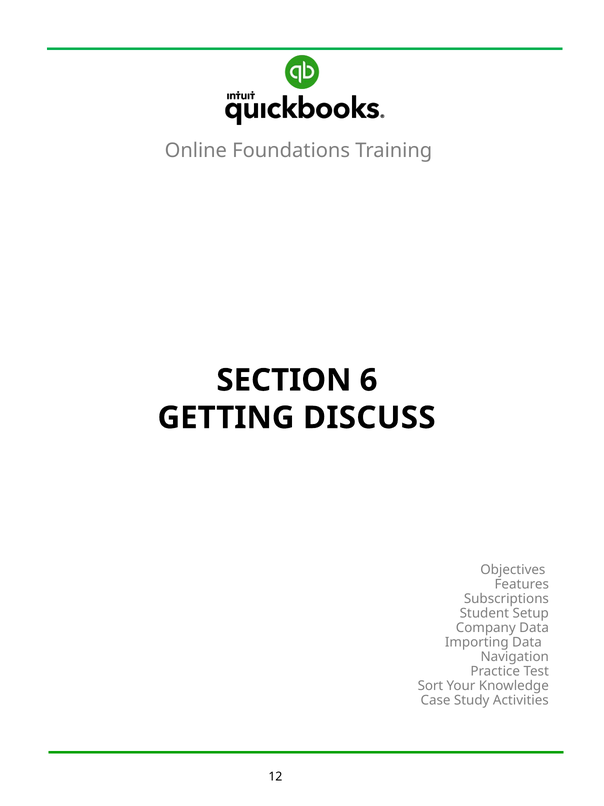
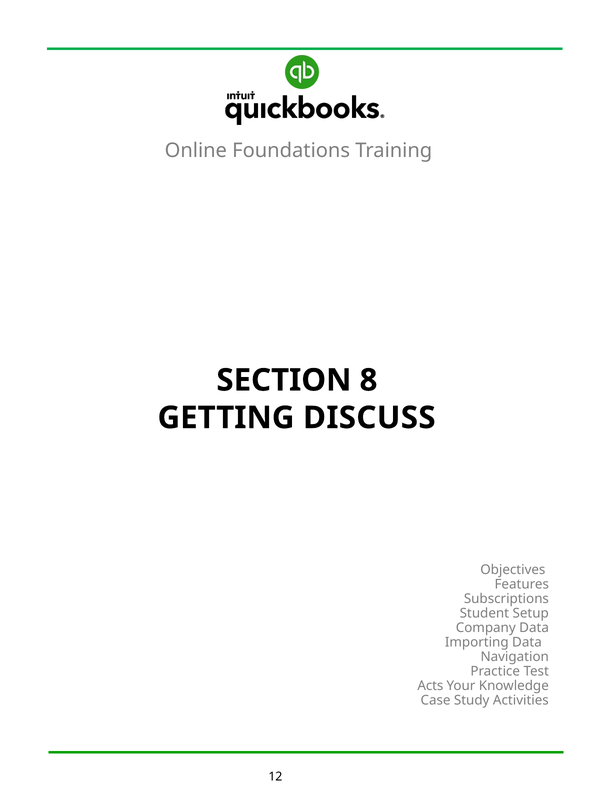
6: 6 -> 8 (369, 380)
Sort: Sort -> Acts (430, 685)
